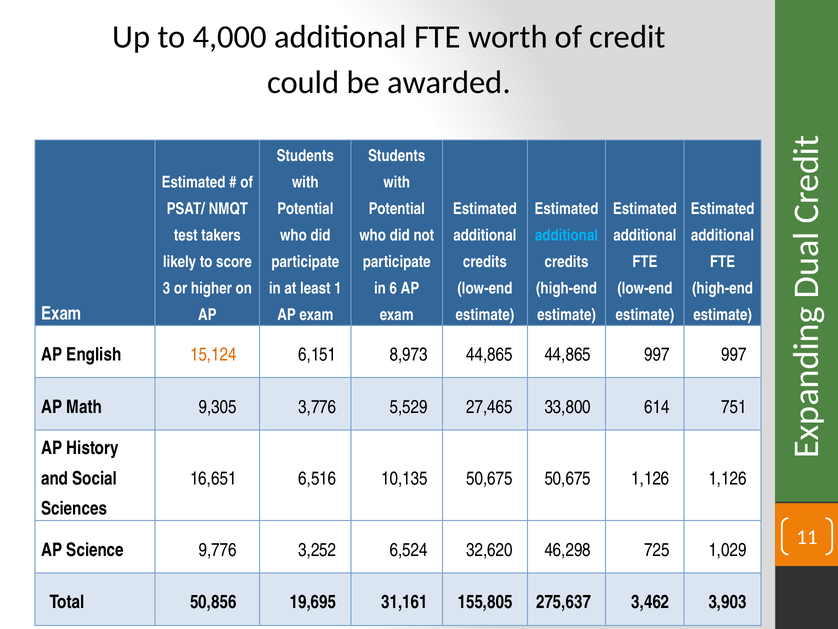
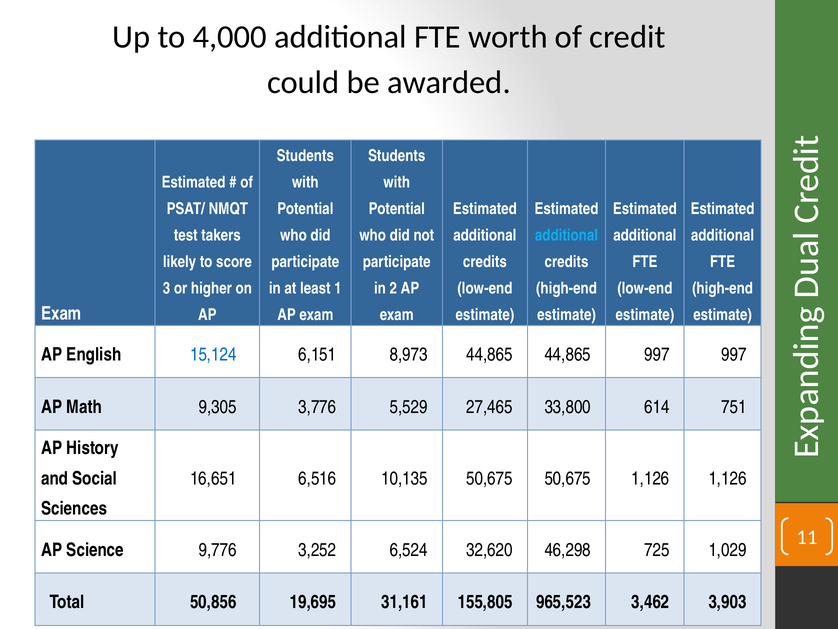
6: 6 -> 2 (393, 288)
15,124 colour: orange -> blue (213, 354)
275,637: 275,637 -> 965,523 (564, 602)
